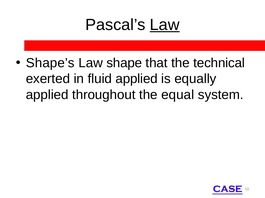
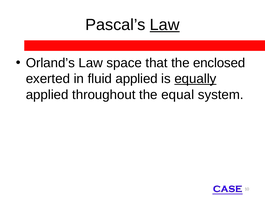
Shape’s: Shape’s -> Orland’s (50, 63)
shape: shape -> space (124, 63)
technical: technical -> enclosed (219, 63)
equally underline: none -> present (195, 79)
